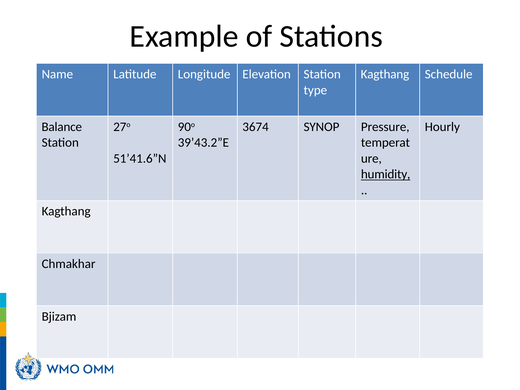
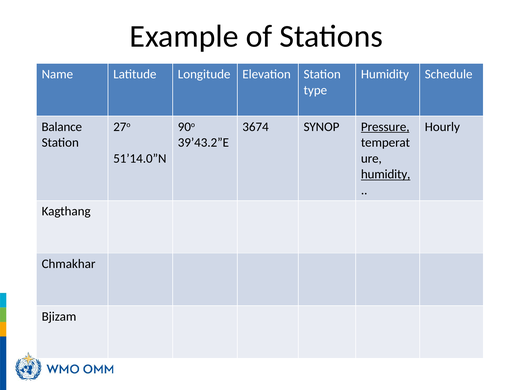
Kagthang: Kagthang -> Humidity (385, 74)
Pressure underline: none -> present (385, 127)
51’41.6”N: 51’41.6”N -> 51’14.0”N (140, 158)
